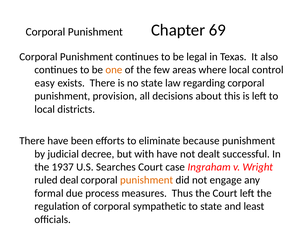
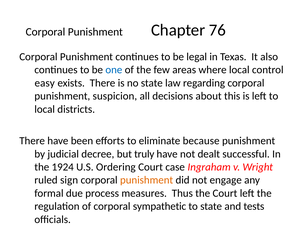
69: 69 -> 76 (217, 30)
one colour: orange -> blue (114, 70)
provision: provision -> suspicion (115, 96)
with: with -> truly (144, 154)
1937: 1937 -> 1924 (63, 167)
Searches: Searches -> Ordering (116, 167)
deal: deal -> sign (69, 180)
least: least -> tests (254, 206)
